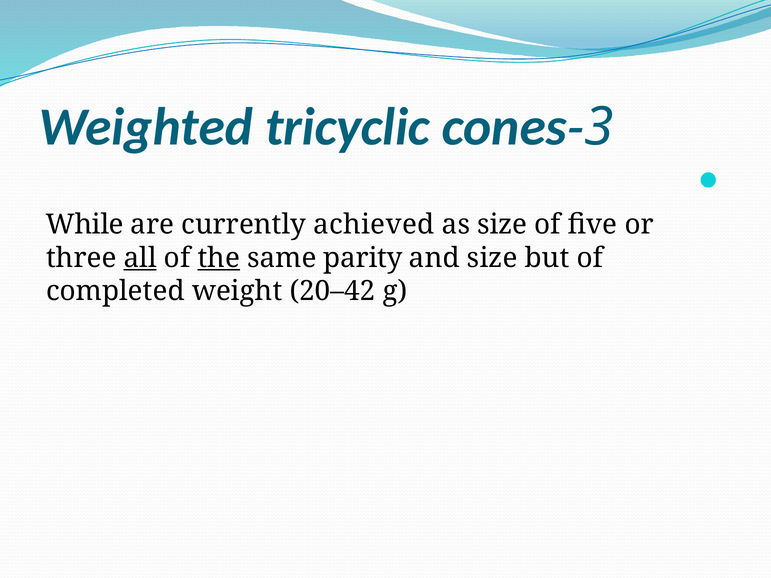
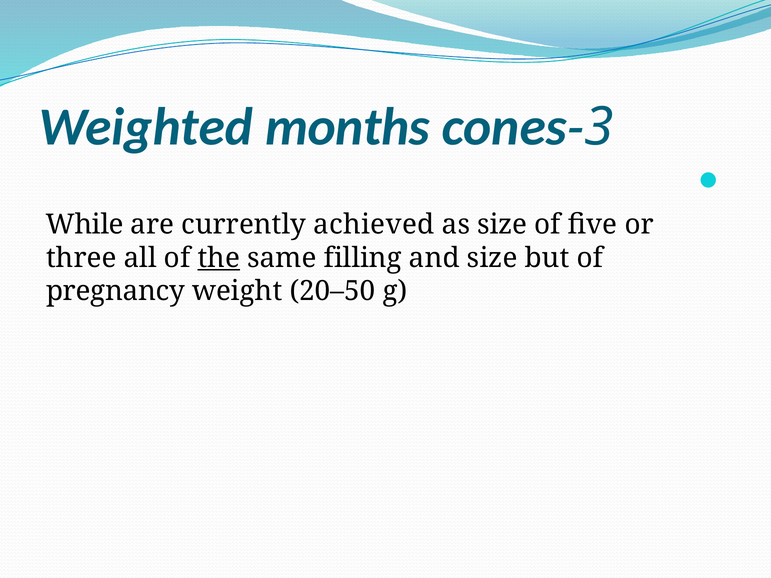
tricyclic: tricyclic -> months (348, 127)
all underline: present -> none (140, 258)
parity: parity -> filling (363, 258)
completed: completed -> pregnancy (116, 291)
20–42: 20–42 -> 20–50 (332, 291)
